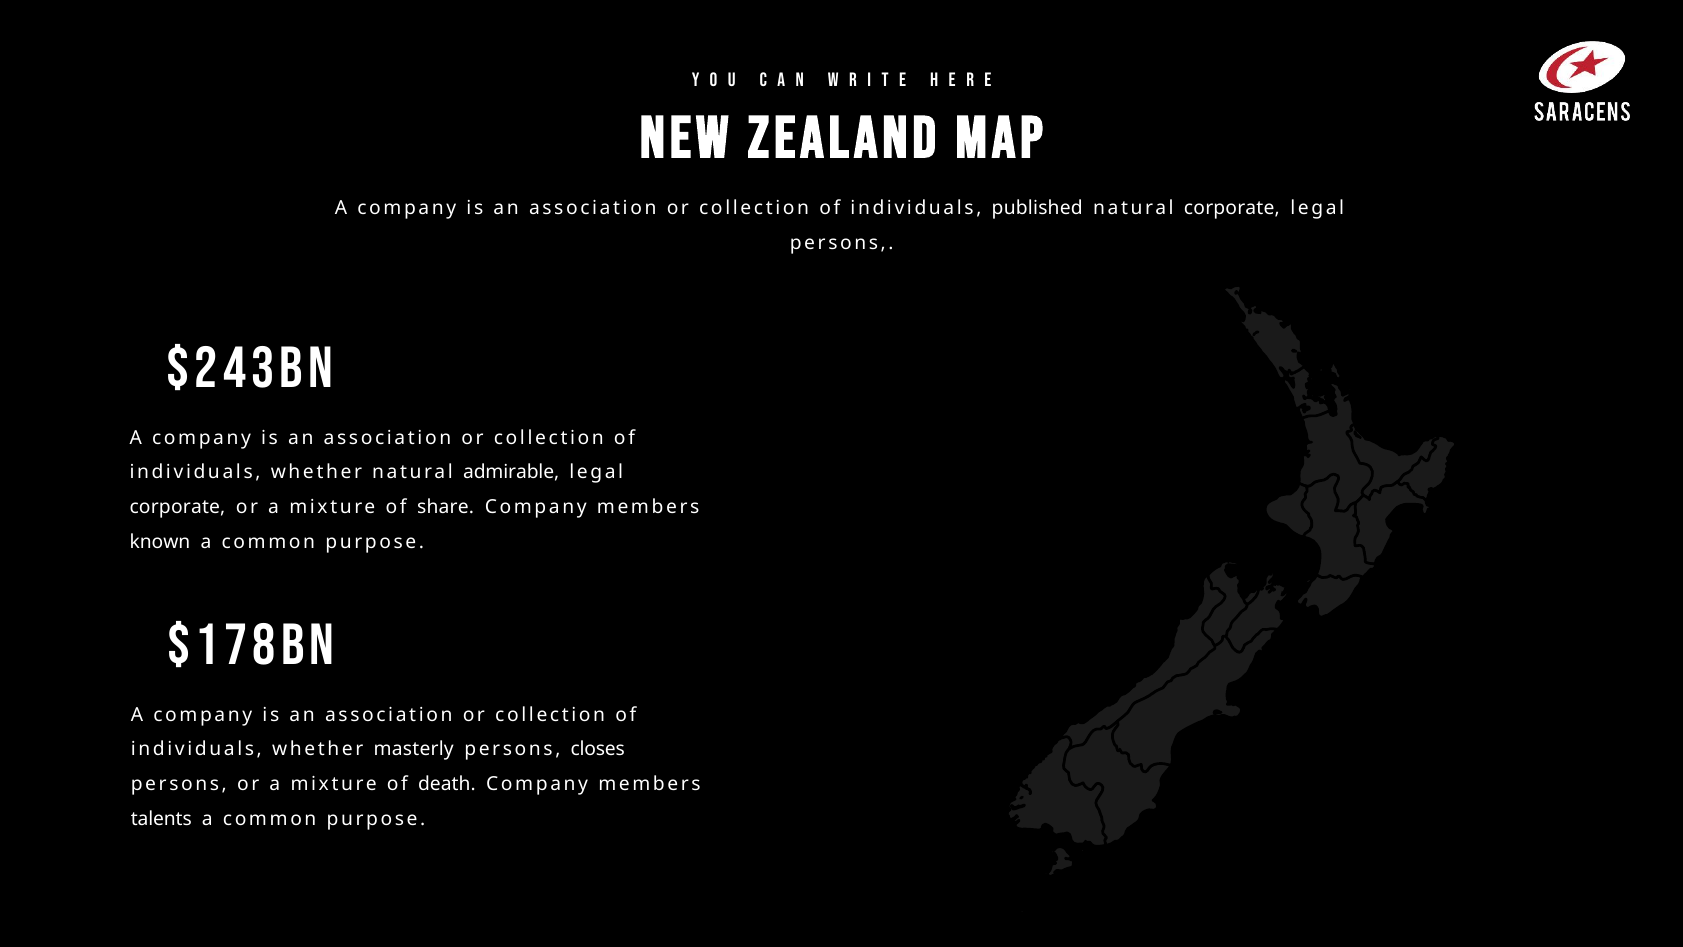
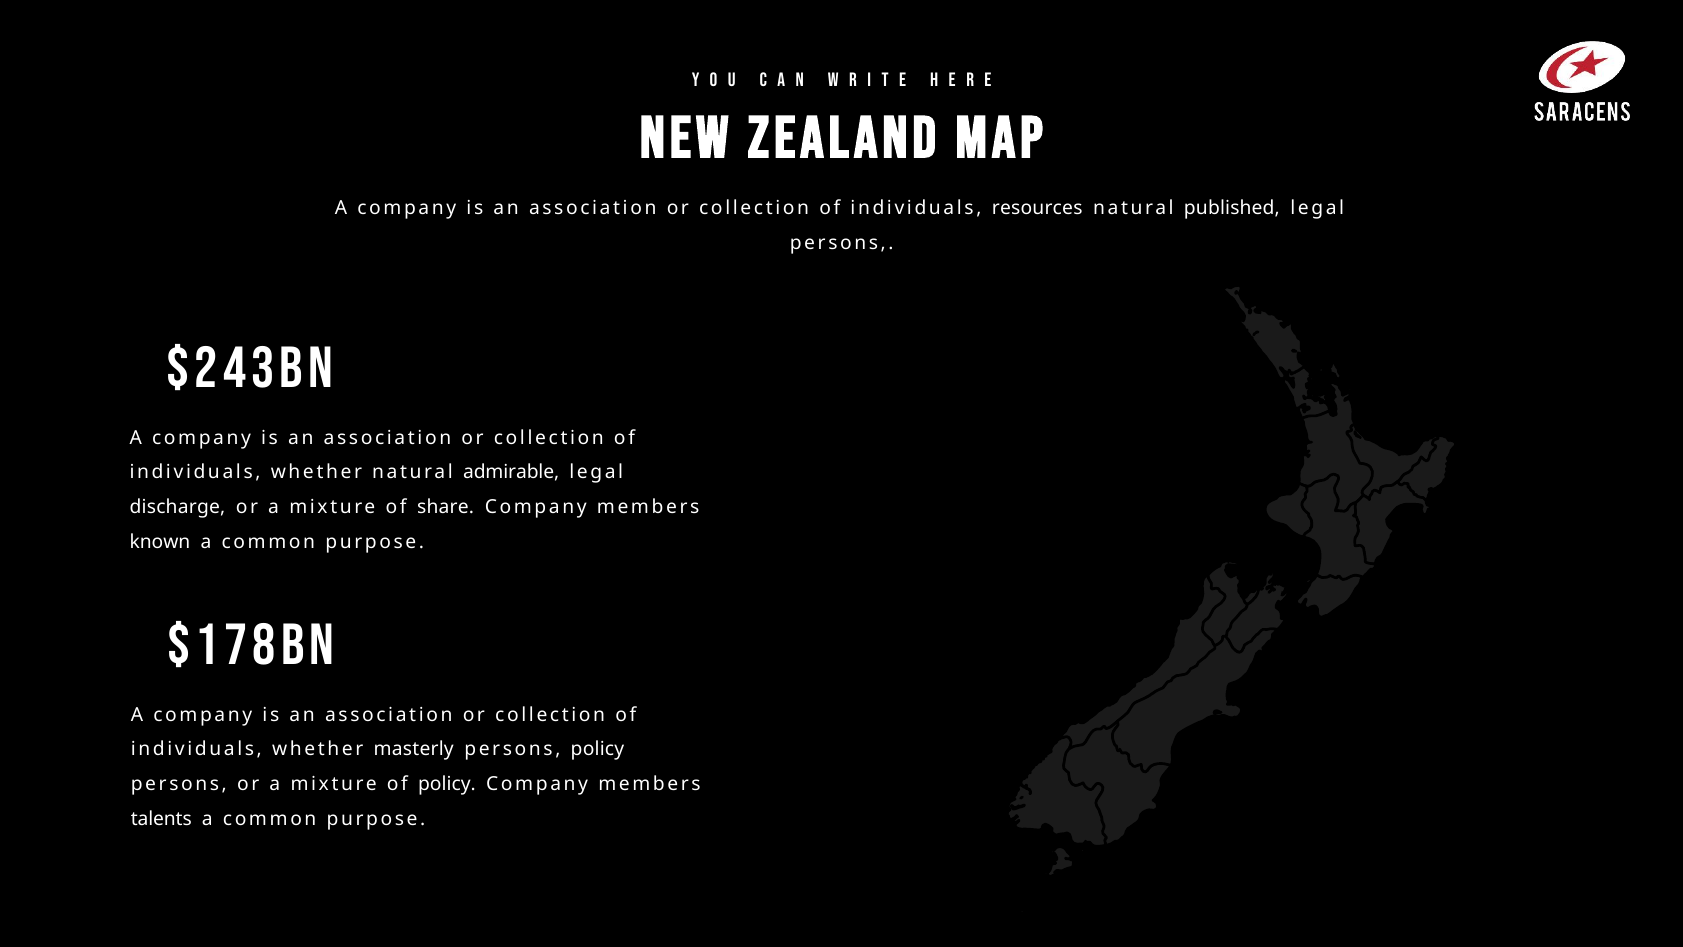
published: published -> resources (1037, 208)
natural corporate: corporate -> published (1232, 208)
corporate: corporate -> discharge (177, 507)
persons closes: closes -> policy (597, 749)
of death: death -> policy (447, 784)
